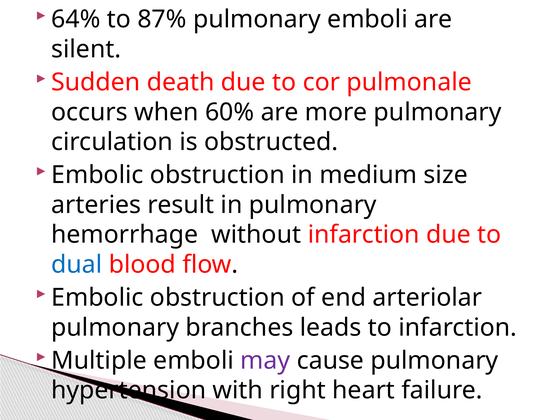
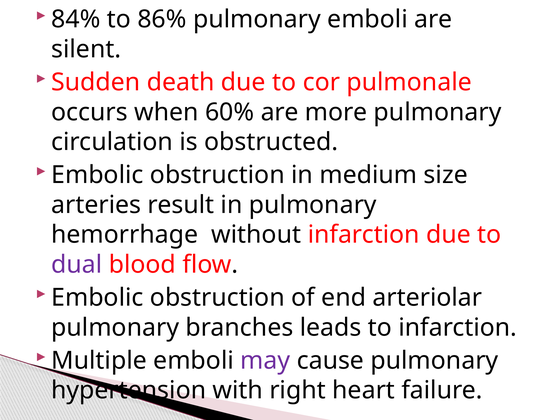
64%: 64% -> 84% (76, 19)
87%: 87% -> 86% (162, 19)
dual colour: blue -> purple (77, 265)
